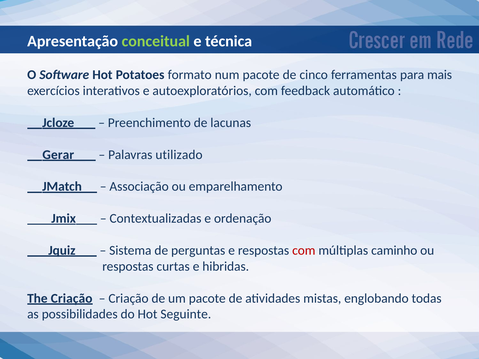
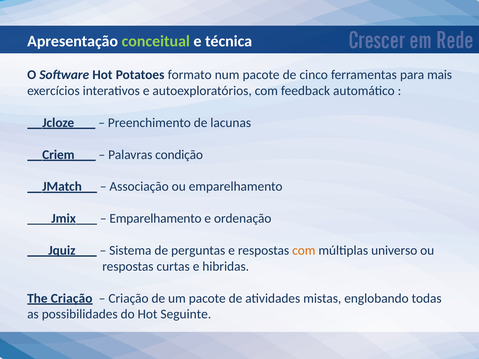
Gerar: Gerar -> Criem (58, 155)
utilizado: utilizado -> condição (179, 155)
Contextualizadas: Contextualizadas -> Emparelhamento (156, 219)
com colour: red -> orange (304, 251)
caminho: caminho -> universo (394, 251)
